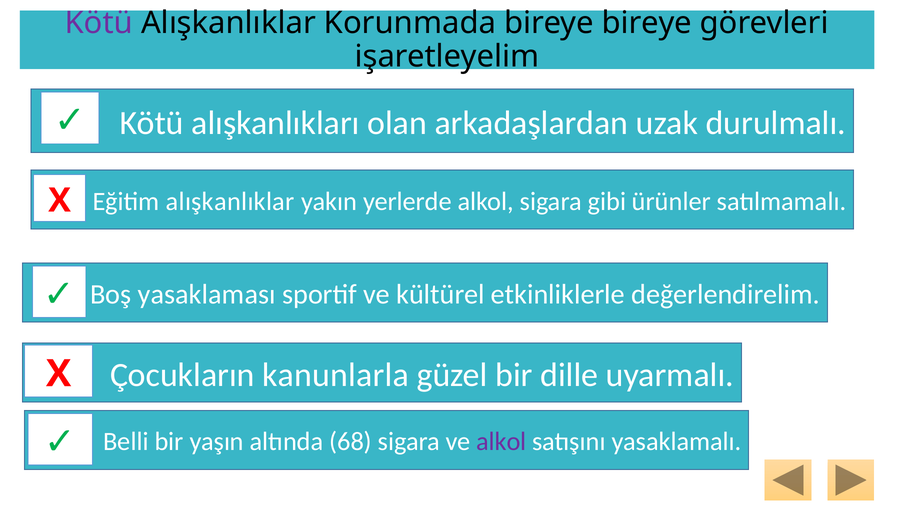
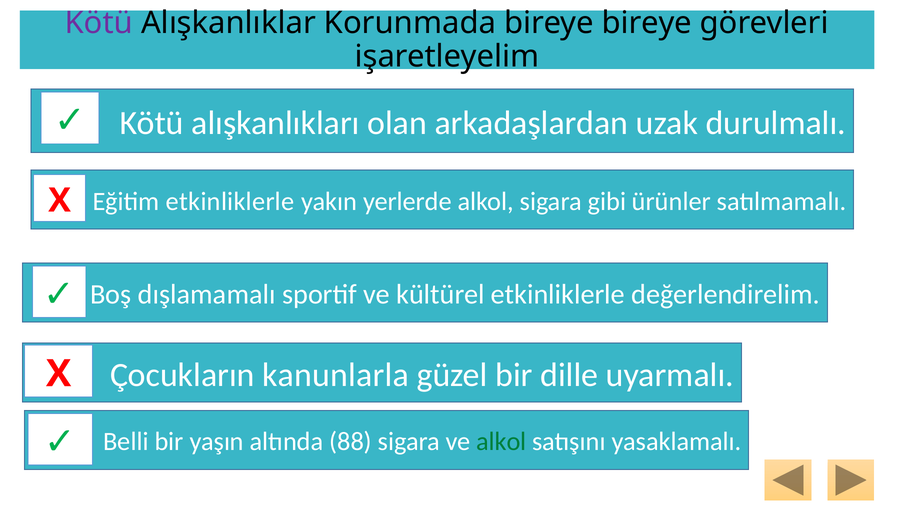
Eğitim alışkanlıklar: alışkanlıklar -> etkinliklerle (230, 201)
yasaklaması: yasaklaması -> dışlamamalı (207, 294)
68: 68 -> 88 (351, 441)
alkol colour: purple -> green (501, 441)
